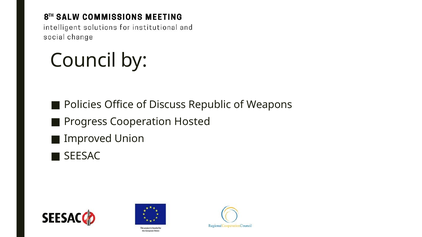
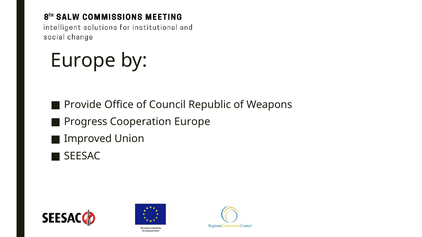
Council: Council -> Europe (83, 61)
Policies: Policies -> Provide (83, 105)
Discuss: Discuss -> Council (167, 105)
Cooperation Hosted: Hosted -> Europe (192, 122)
